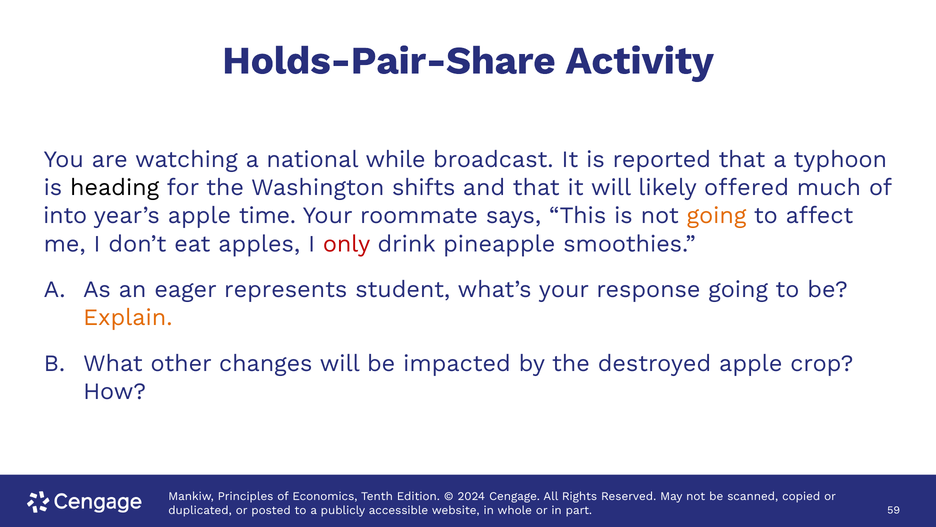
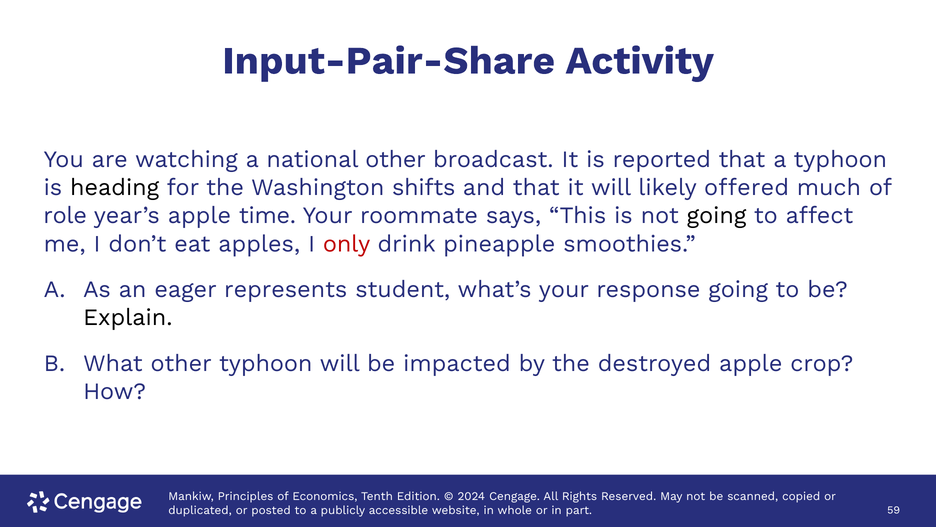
Holds-Pair-Share: Holds-Pair-Share -> Input-Pair-Share (389, 61)
national while: while -> other (396, 159)
into: into -> role (65, 216)
going colour: orange -> black (717, 216)
Explain colour: orange -> black (128, 317)
other changes: changes -> typhoon (266, 363)
